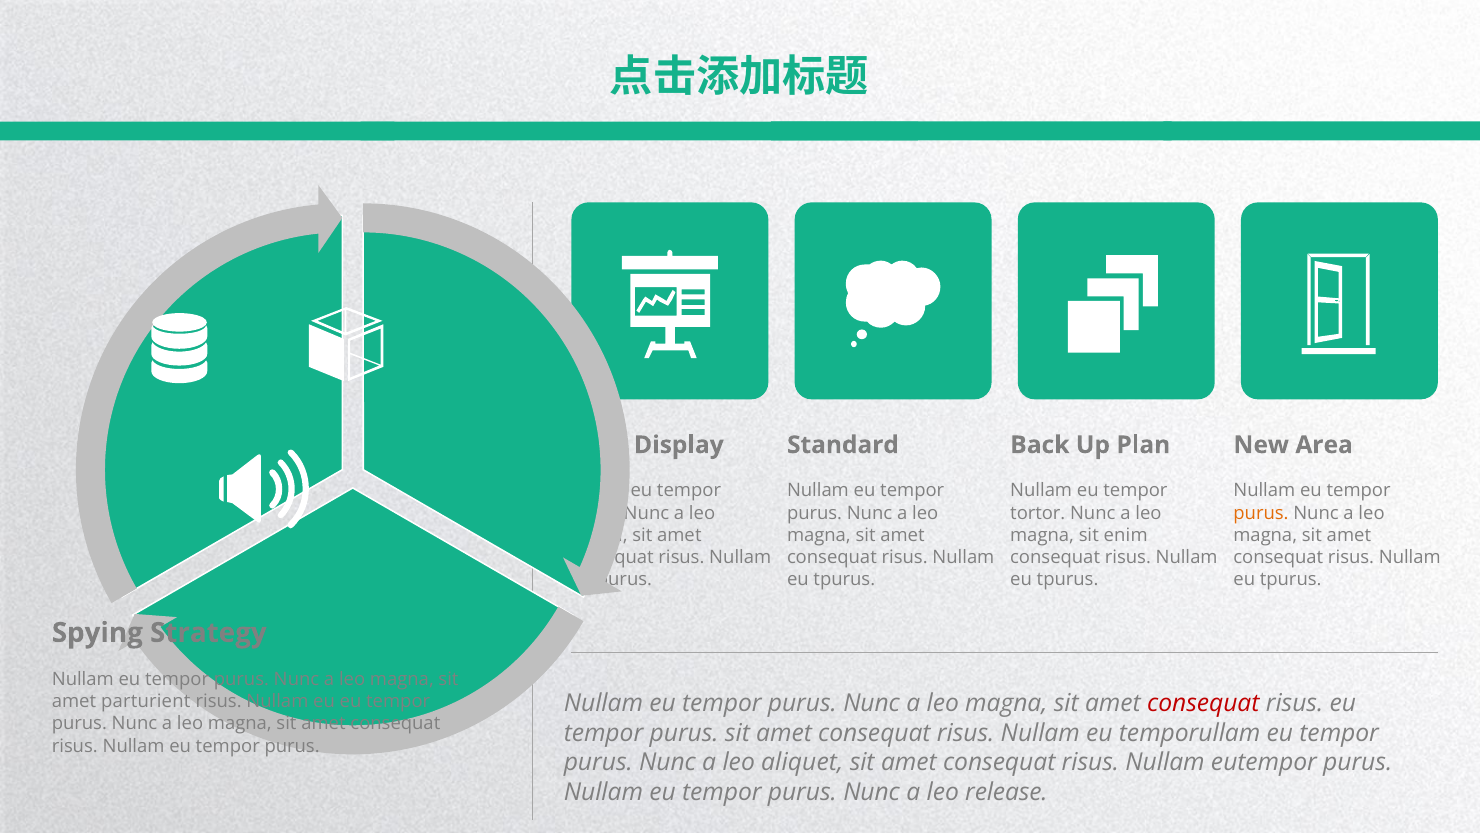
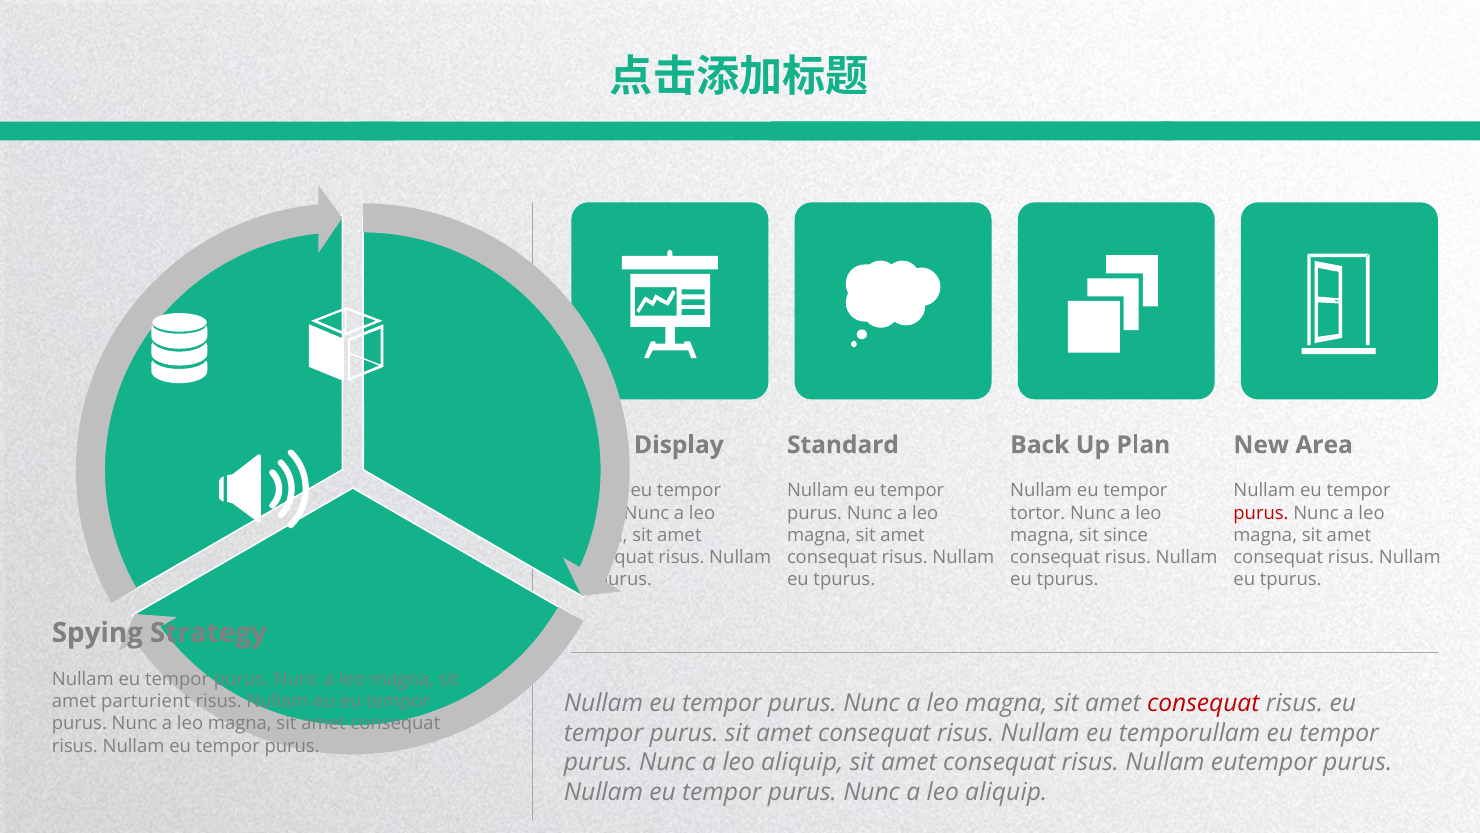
purus colour: orange -> red (1261, 513)
enim: enim -> since (1126, 535)
aliquet: aliquet -> aliquip (802, 763)
release: release -> aliquip (1006, 792)
